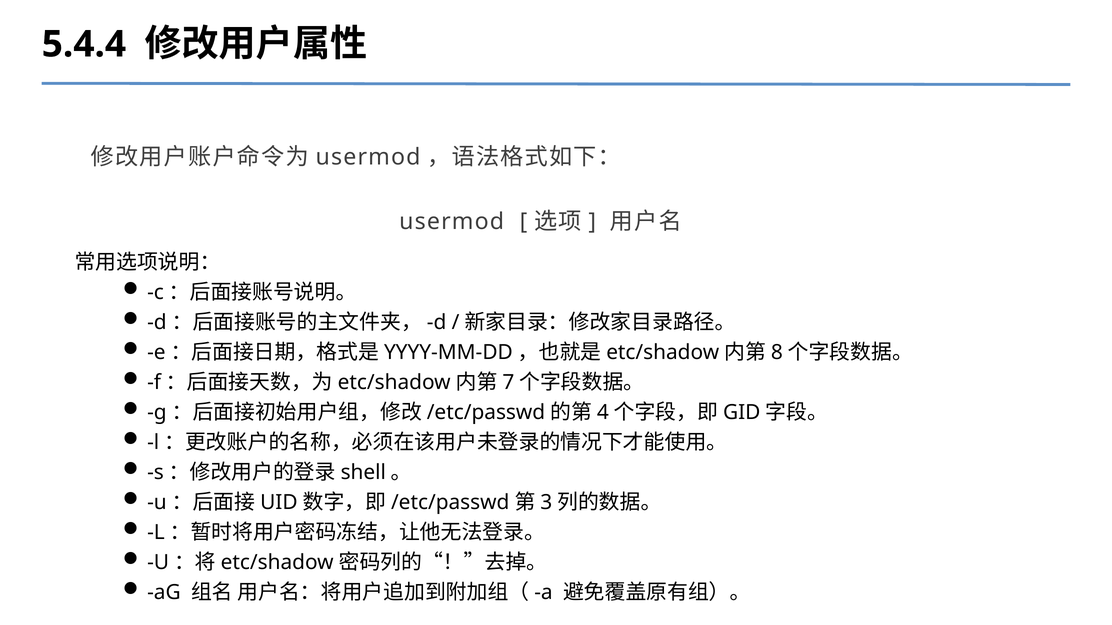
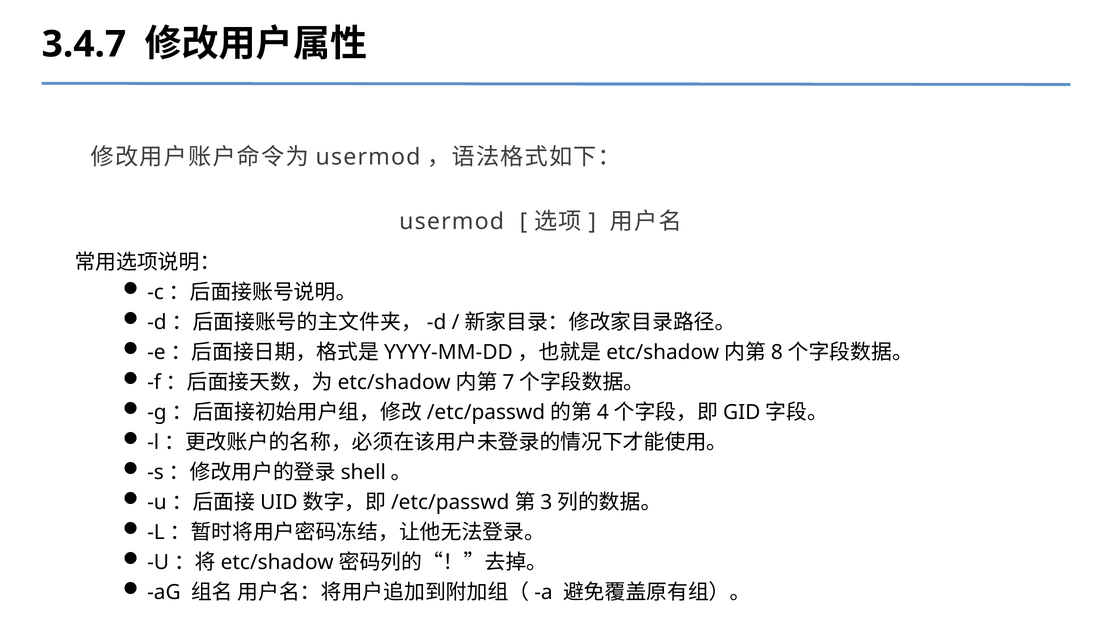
5.4.4: 5.4.4 -> 3.4.7 (84, 44)
